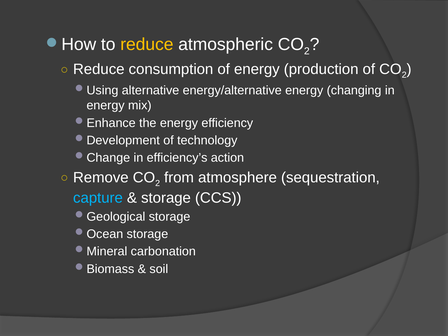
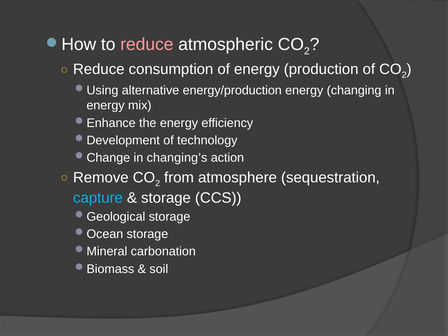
reduce colour: yellow -> pink (147, 44)
energy/alternative: energy/alternative -> energy/production (232, 91)
efficiency’s: efficiency’s -> changing’s (177, 158)
